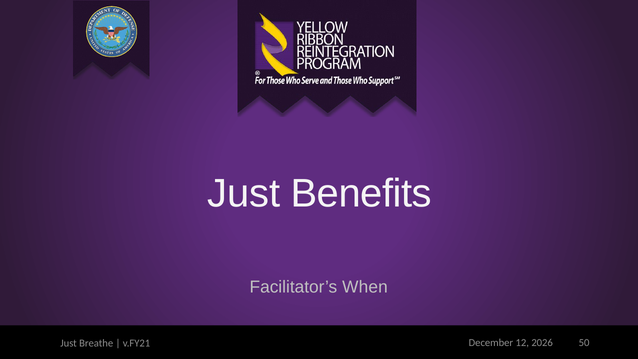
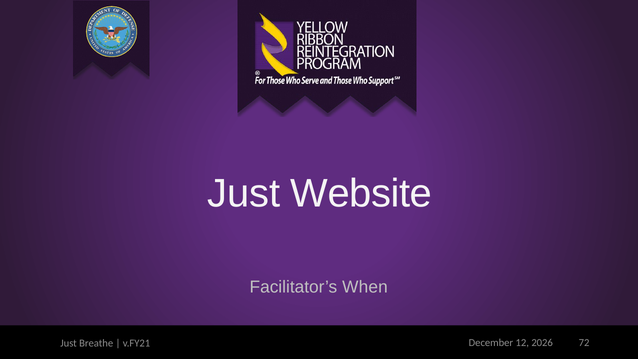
Benefits: Benefits -> Website (361, 194)
50: 50 -> 72 (584, 343)
